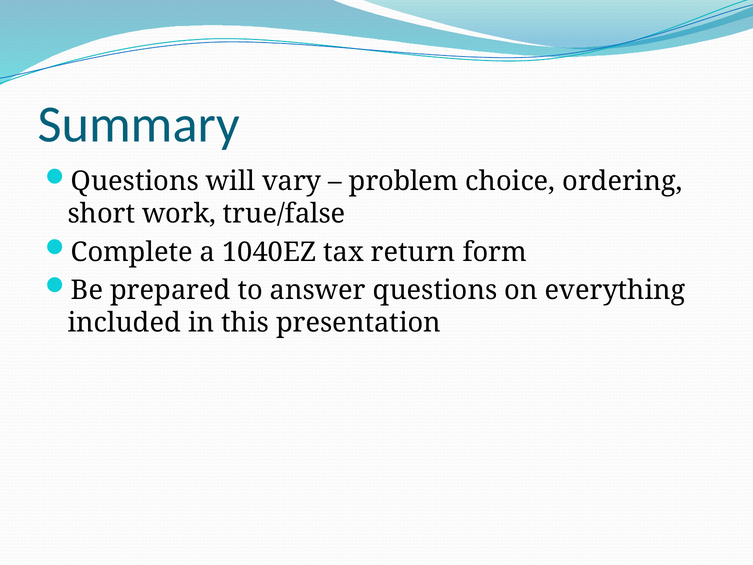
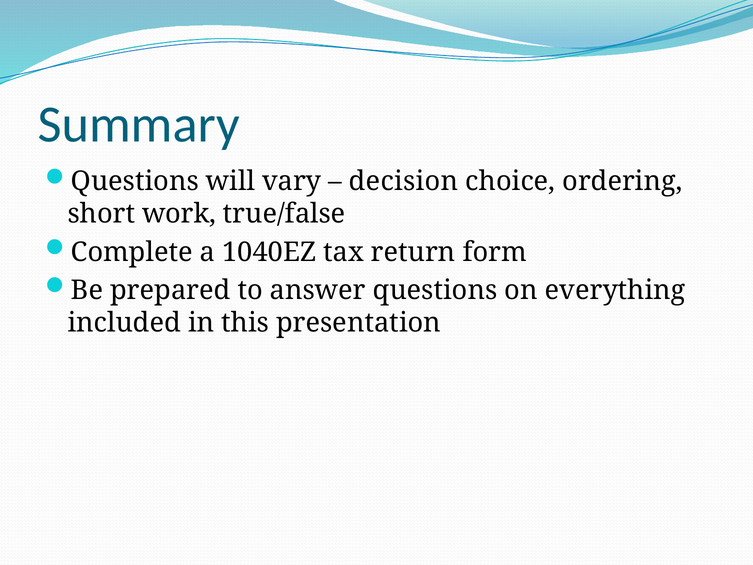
problem: problem -> decision (404, 181)
